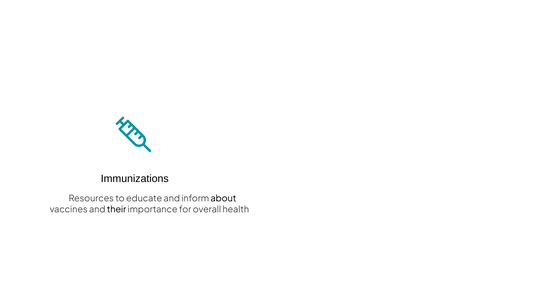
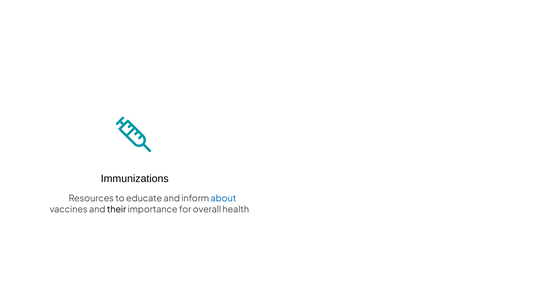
about colour: black -> blue (223, 199)
